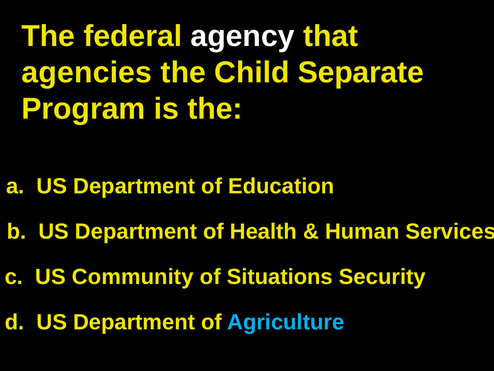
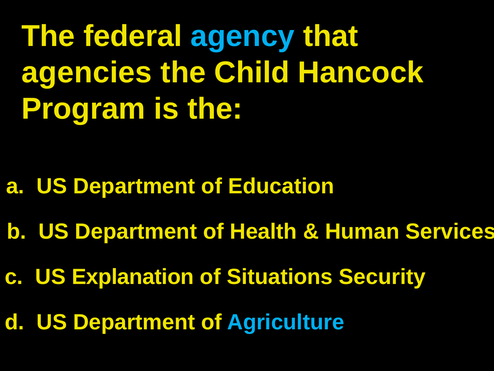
agency colour: white -> light blue (243, 36)
Separate: Separate -> Hancock (361, 73)
Community: Community -> Explanation (133, 276)
